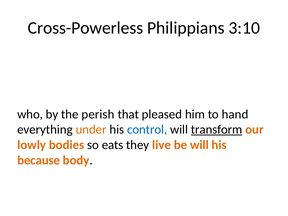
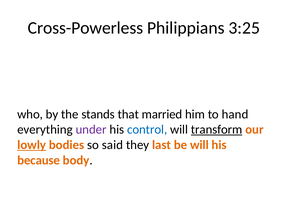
3:10: 3:10 -> 3:25 (244, 28)
perish: perish -> stands (98, 114)
pleased: pleased -> married (162, 114)
under colour: orange -> purple (91, 130)
lowly underline: none -> present (32, 145)
eats: eats -> said (112, 145)
live: live -> last (162, 145)
